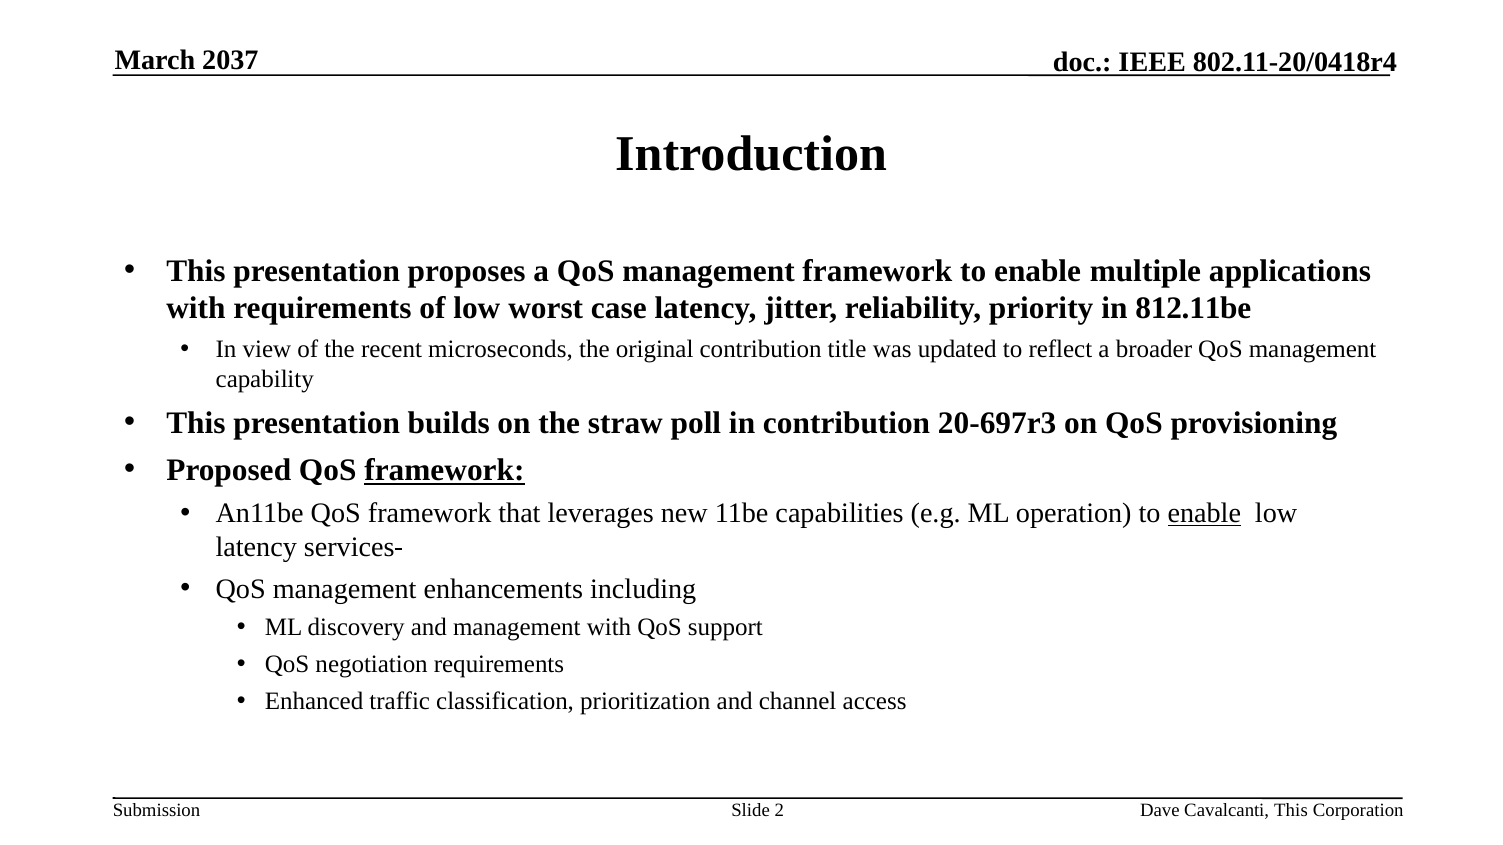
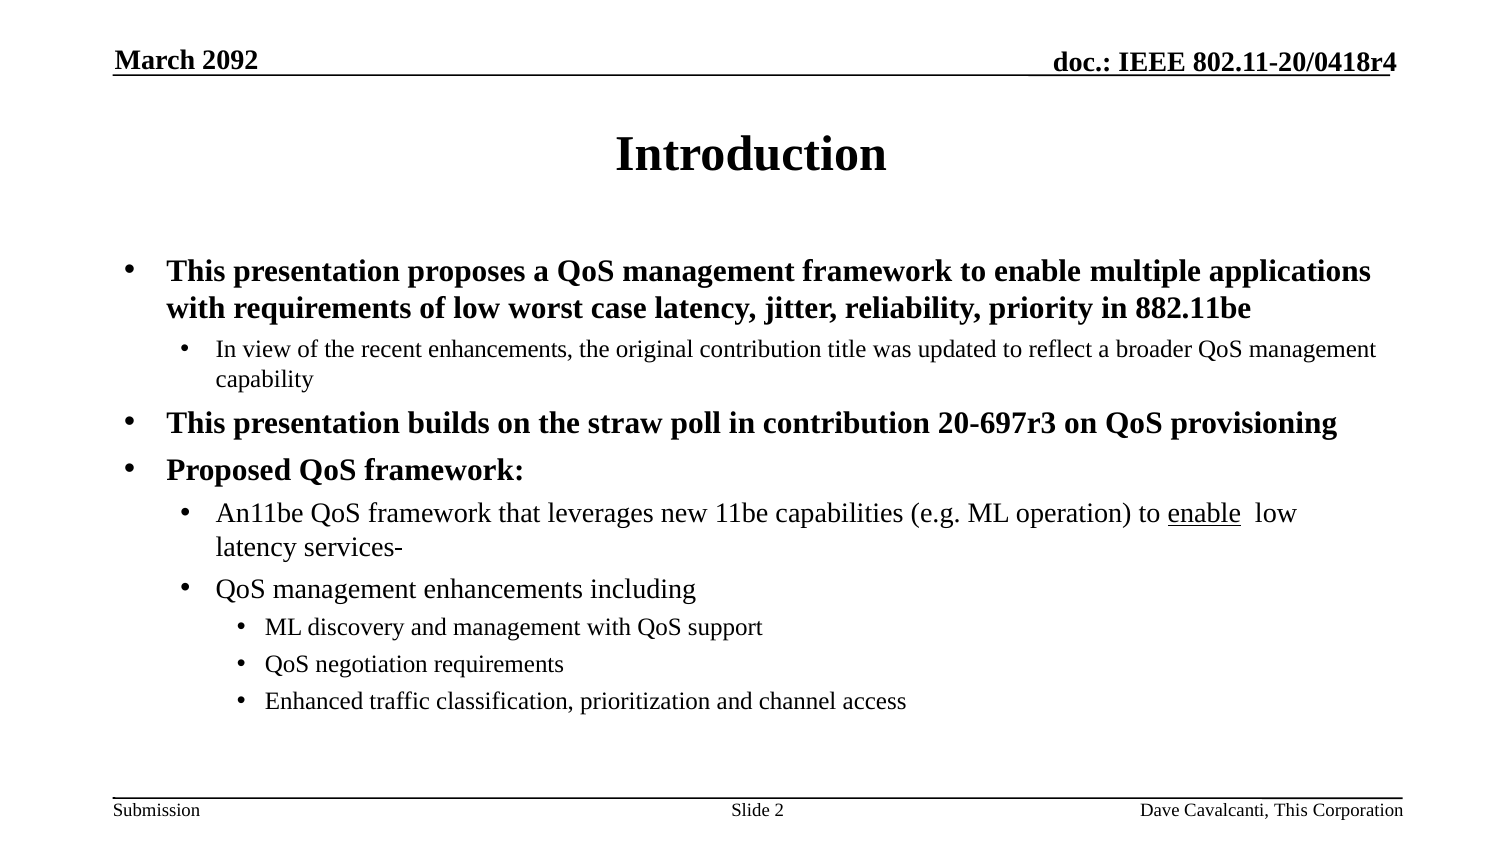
2037: 2037 -> 2092 (230, 60)
812.11be: 812.11be -> 882.11be (1193, 308)
recent microseconds: microseconds -> enhancements (501, 350)
framework underline: present -> none (444, 470)
